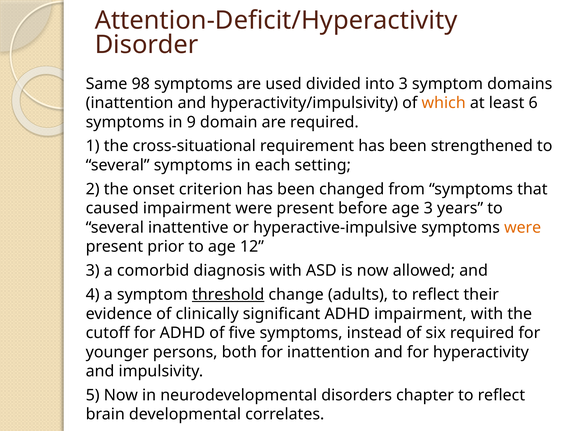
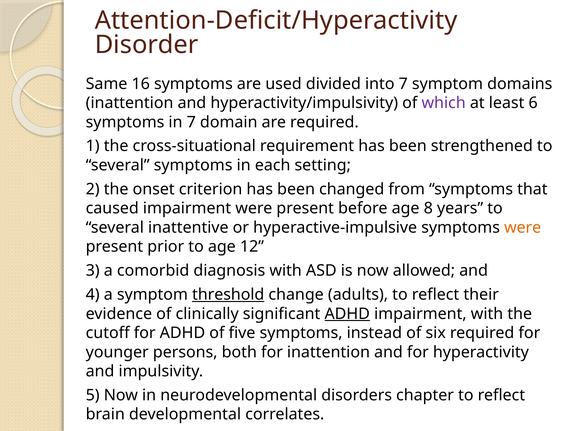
98: 98 -> 16 (141, 84)
into 3: 3 -> 7 (403, 84)
which colour: orange -> purple (444, 103)
in 9: 9 -> 7 (191, 122)
age 3: 3 -> 8 (428, 208)
ADHD underline: none -> present (347, 314)
